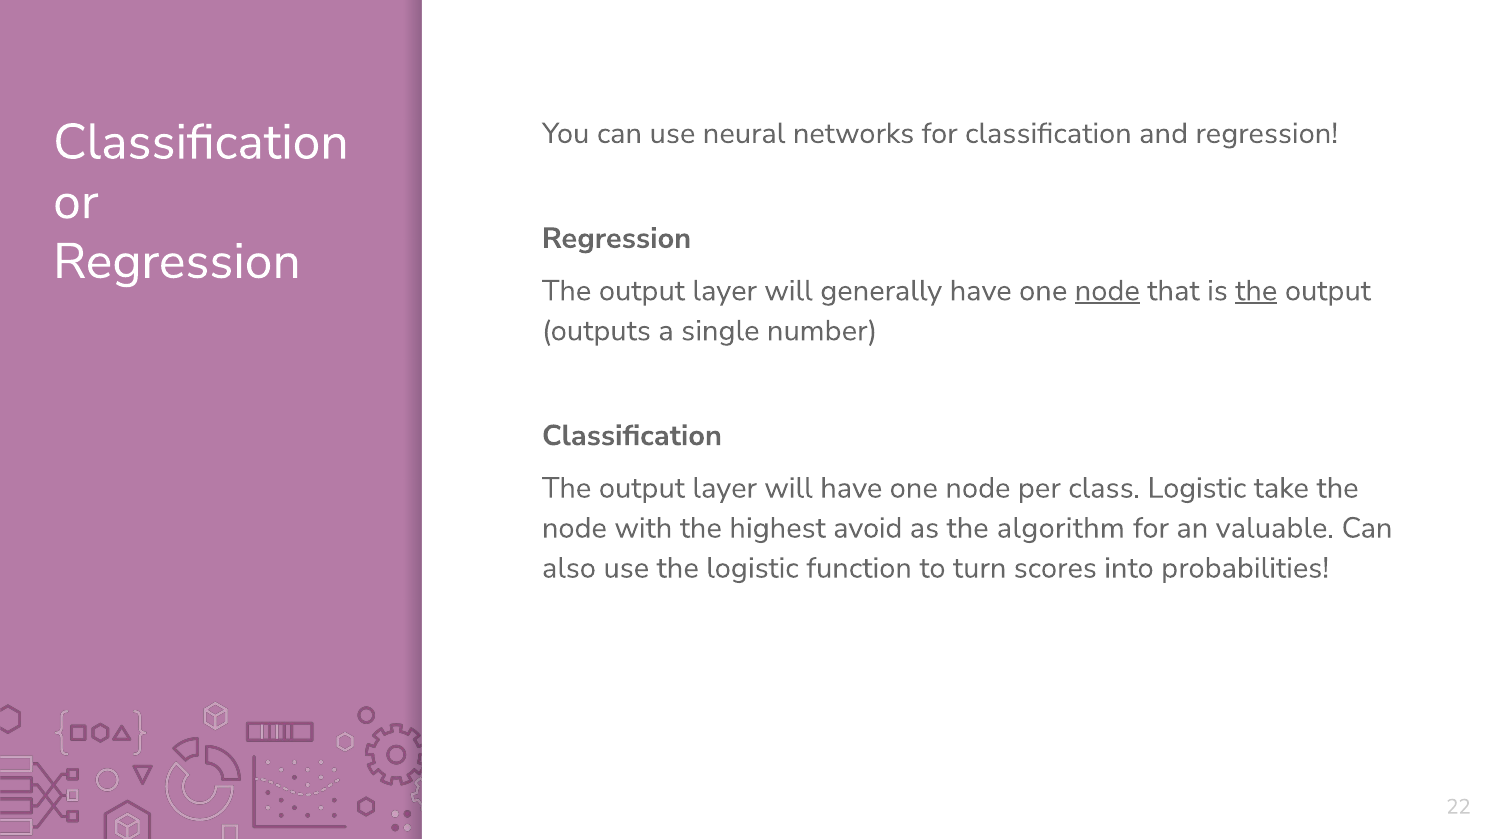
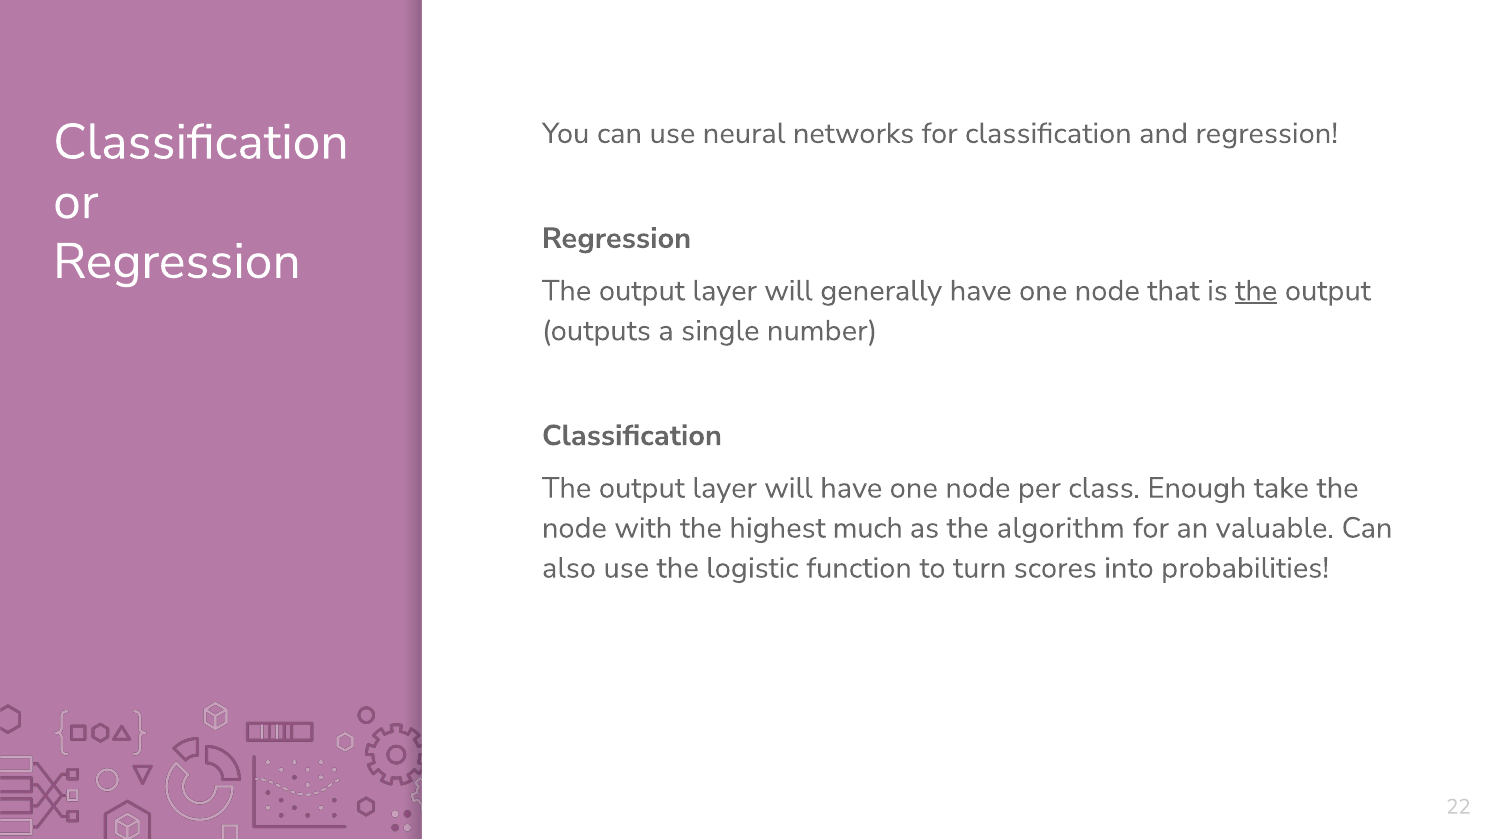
node underline: present -> none (1107, 291)
class Logistic: Logistic -> Enough (1197, 488)
avoid: avoid -> much (868, 528)
